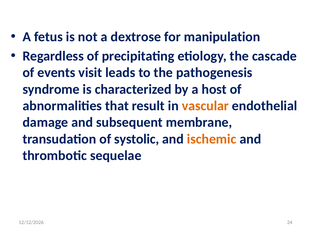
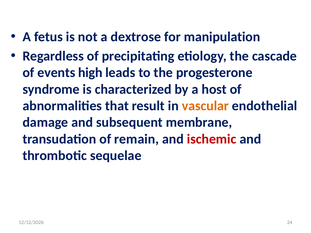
visit: visit -> high (90, 73)
pathogenesis: pathogenesis -> progesterone (214, 73)
systolic: systolic -> remain (137, 139)
ischemic colour: orange -> red (212, 139)
